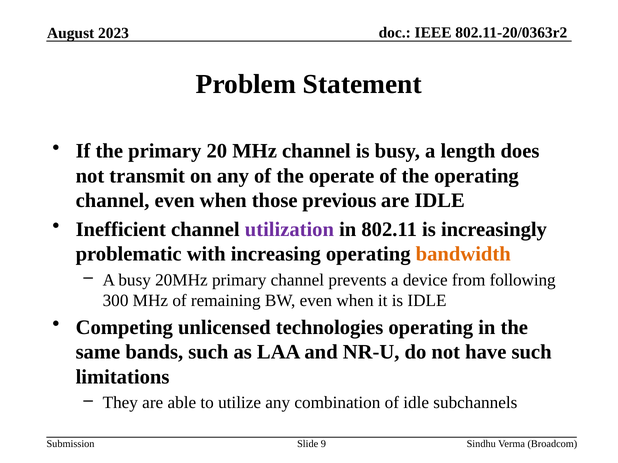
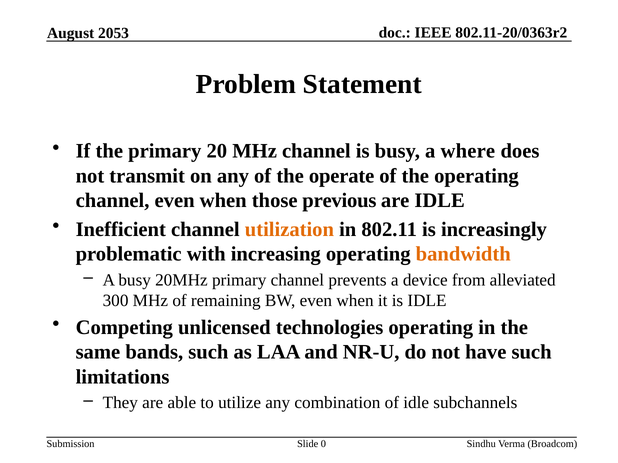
2023: 2023 -> 2053 (114, 33)
length: length -> where (468, 151)
utilization colour: purple -> orange (289, 230)
following: following -> alleviated (523, 280)
9: 9 -> 0 (323, 445)
